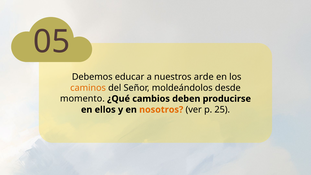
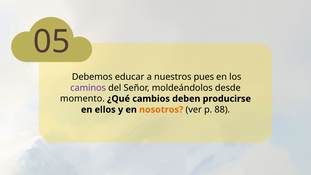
arde: arde -> pues (204, 77)
caminos colour: orange -> purple (88, 88)
25: 25 -> 88 (222, 110)
